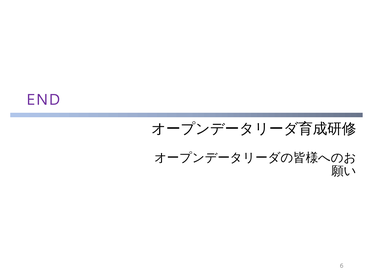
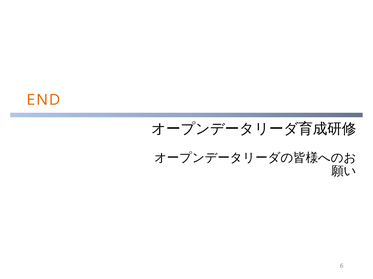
END colour: purple -> orange (43, 100)
